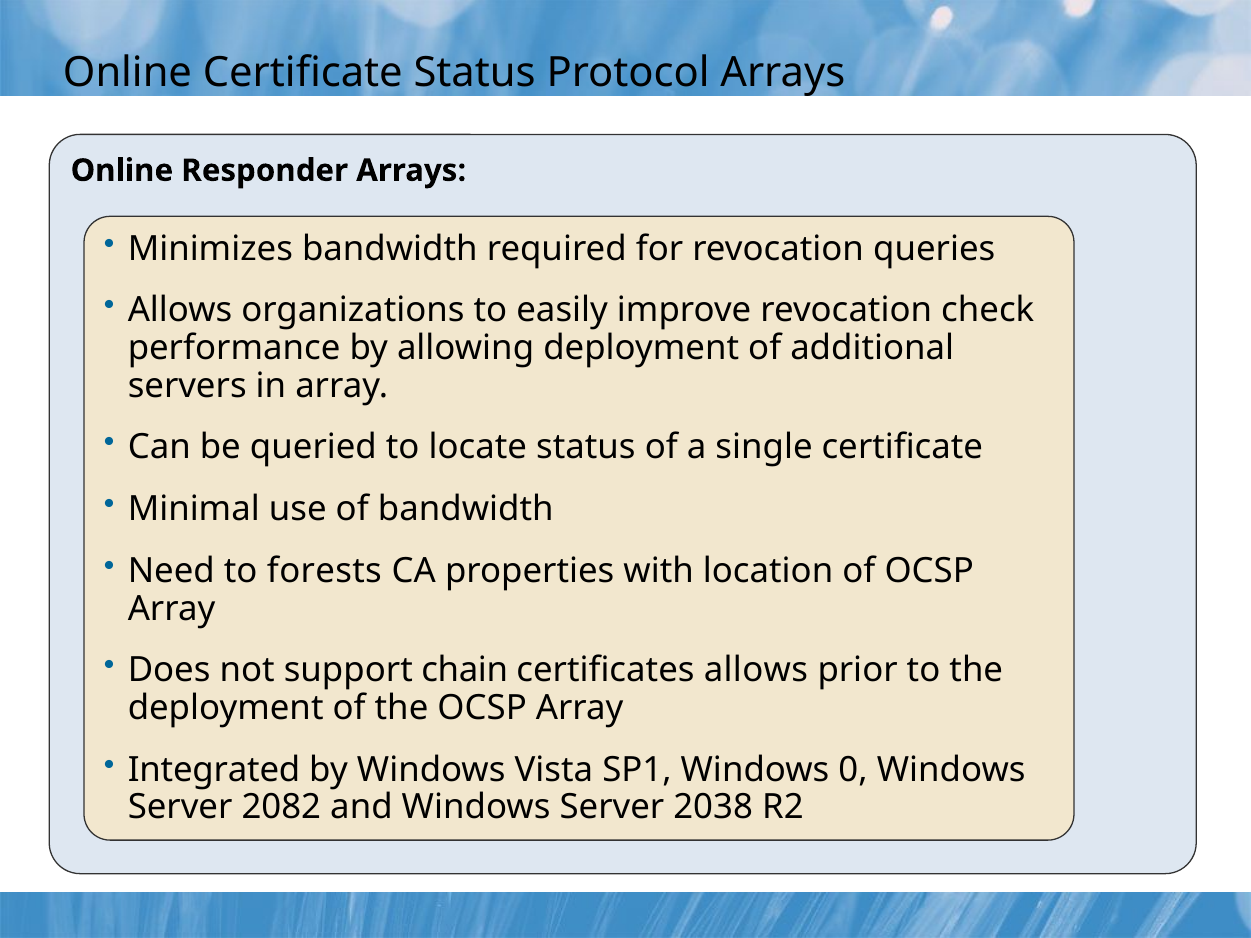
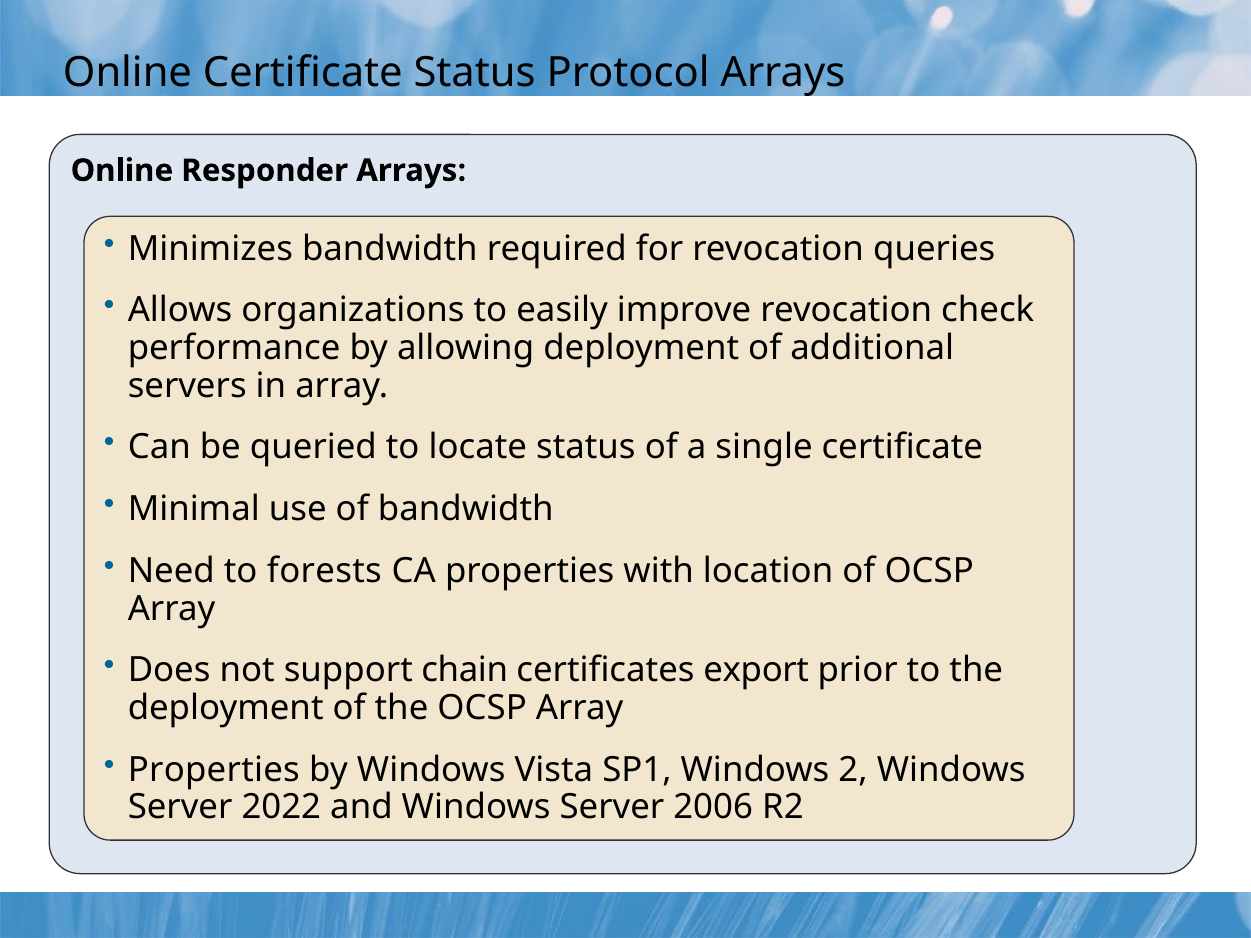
certificates allows: allows -> export (756, 671)
Integrated: Integrated -> Properties (214, 770)
0: 0 -> 2 (853, 770)
2082: 2082 -> 2022 (281, 808)
2038: 2038 -> 2006 (713, 808)
